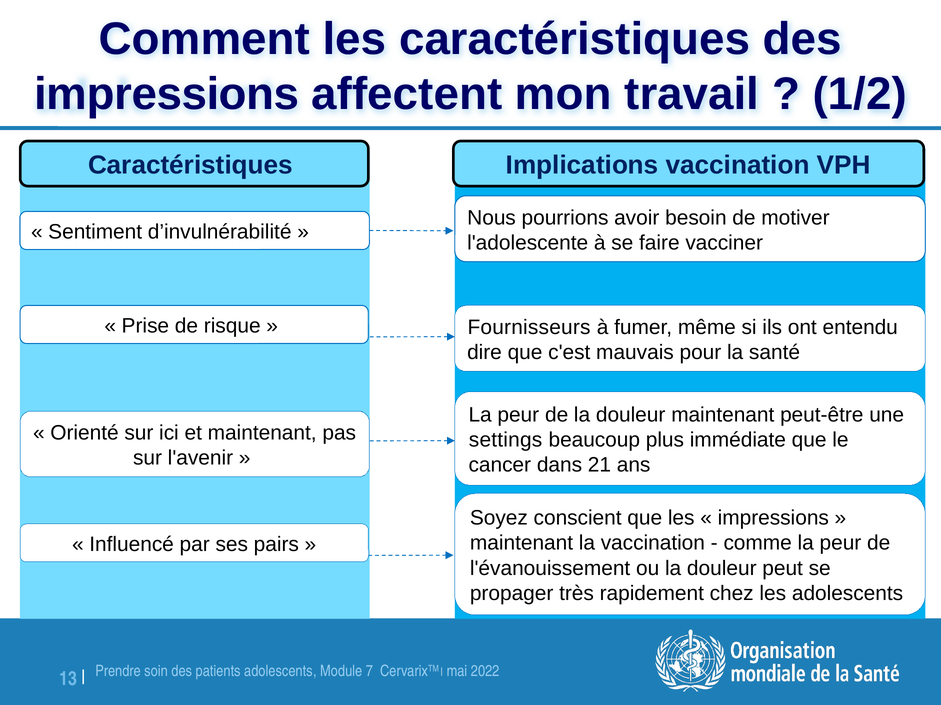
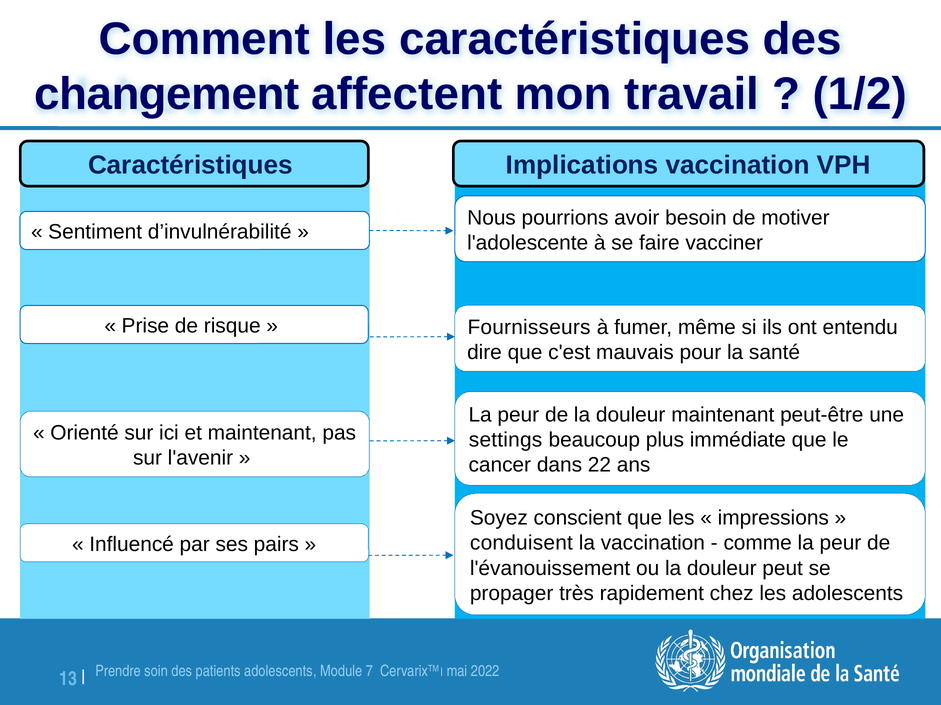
impressions: impressions -> changement (167, 94)
21: 21 -> 22 (599, 465)
maintenant: maintenant -> conduisent (521, 544)
